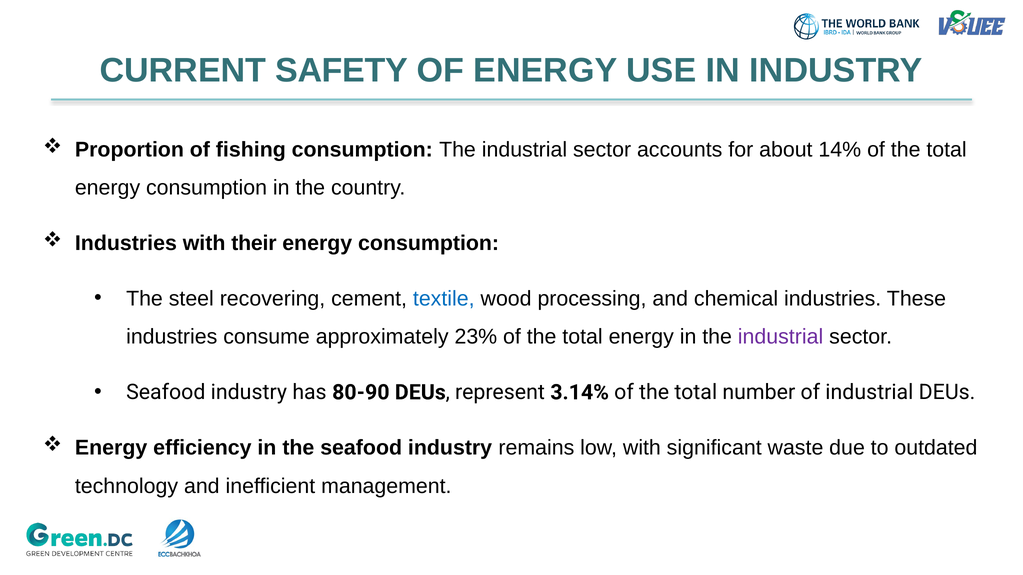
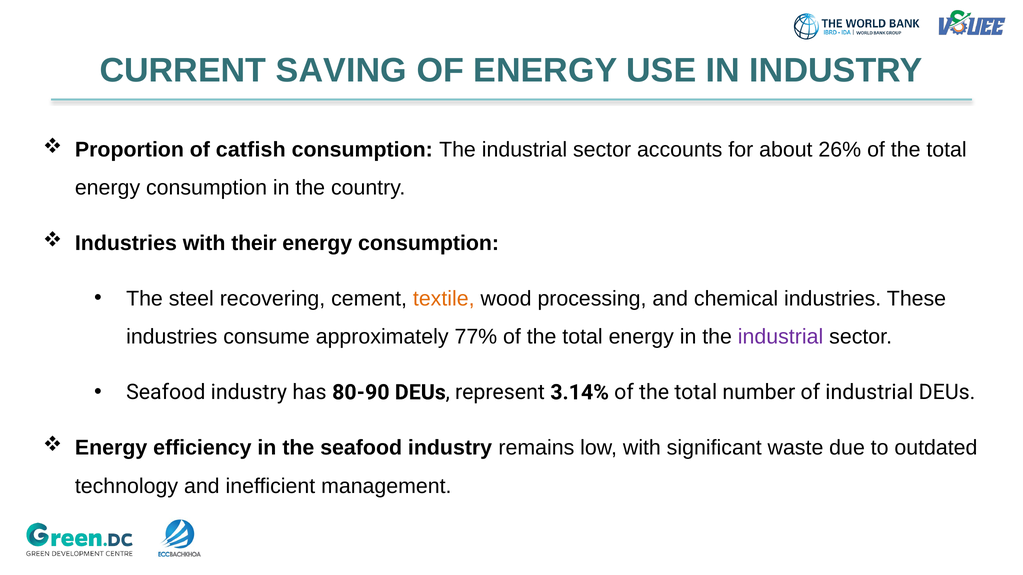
SAFETY: SAFETY -> SAVING (341, 71)
fishing: fishing -> catfish (251, 150)
14%: 14% -> 26% (840, 150)
textile colour: blue -> orange (444, 299)
23%: 23% -> 77% (476, 337)
